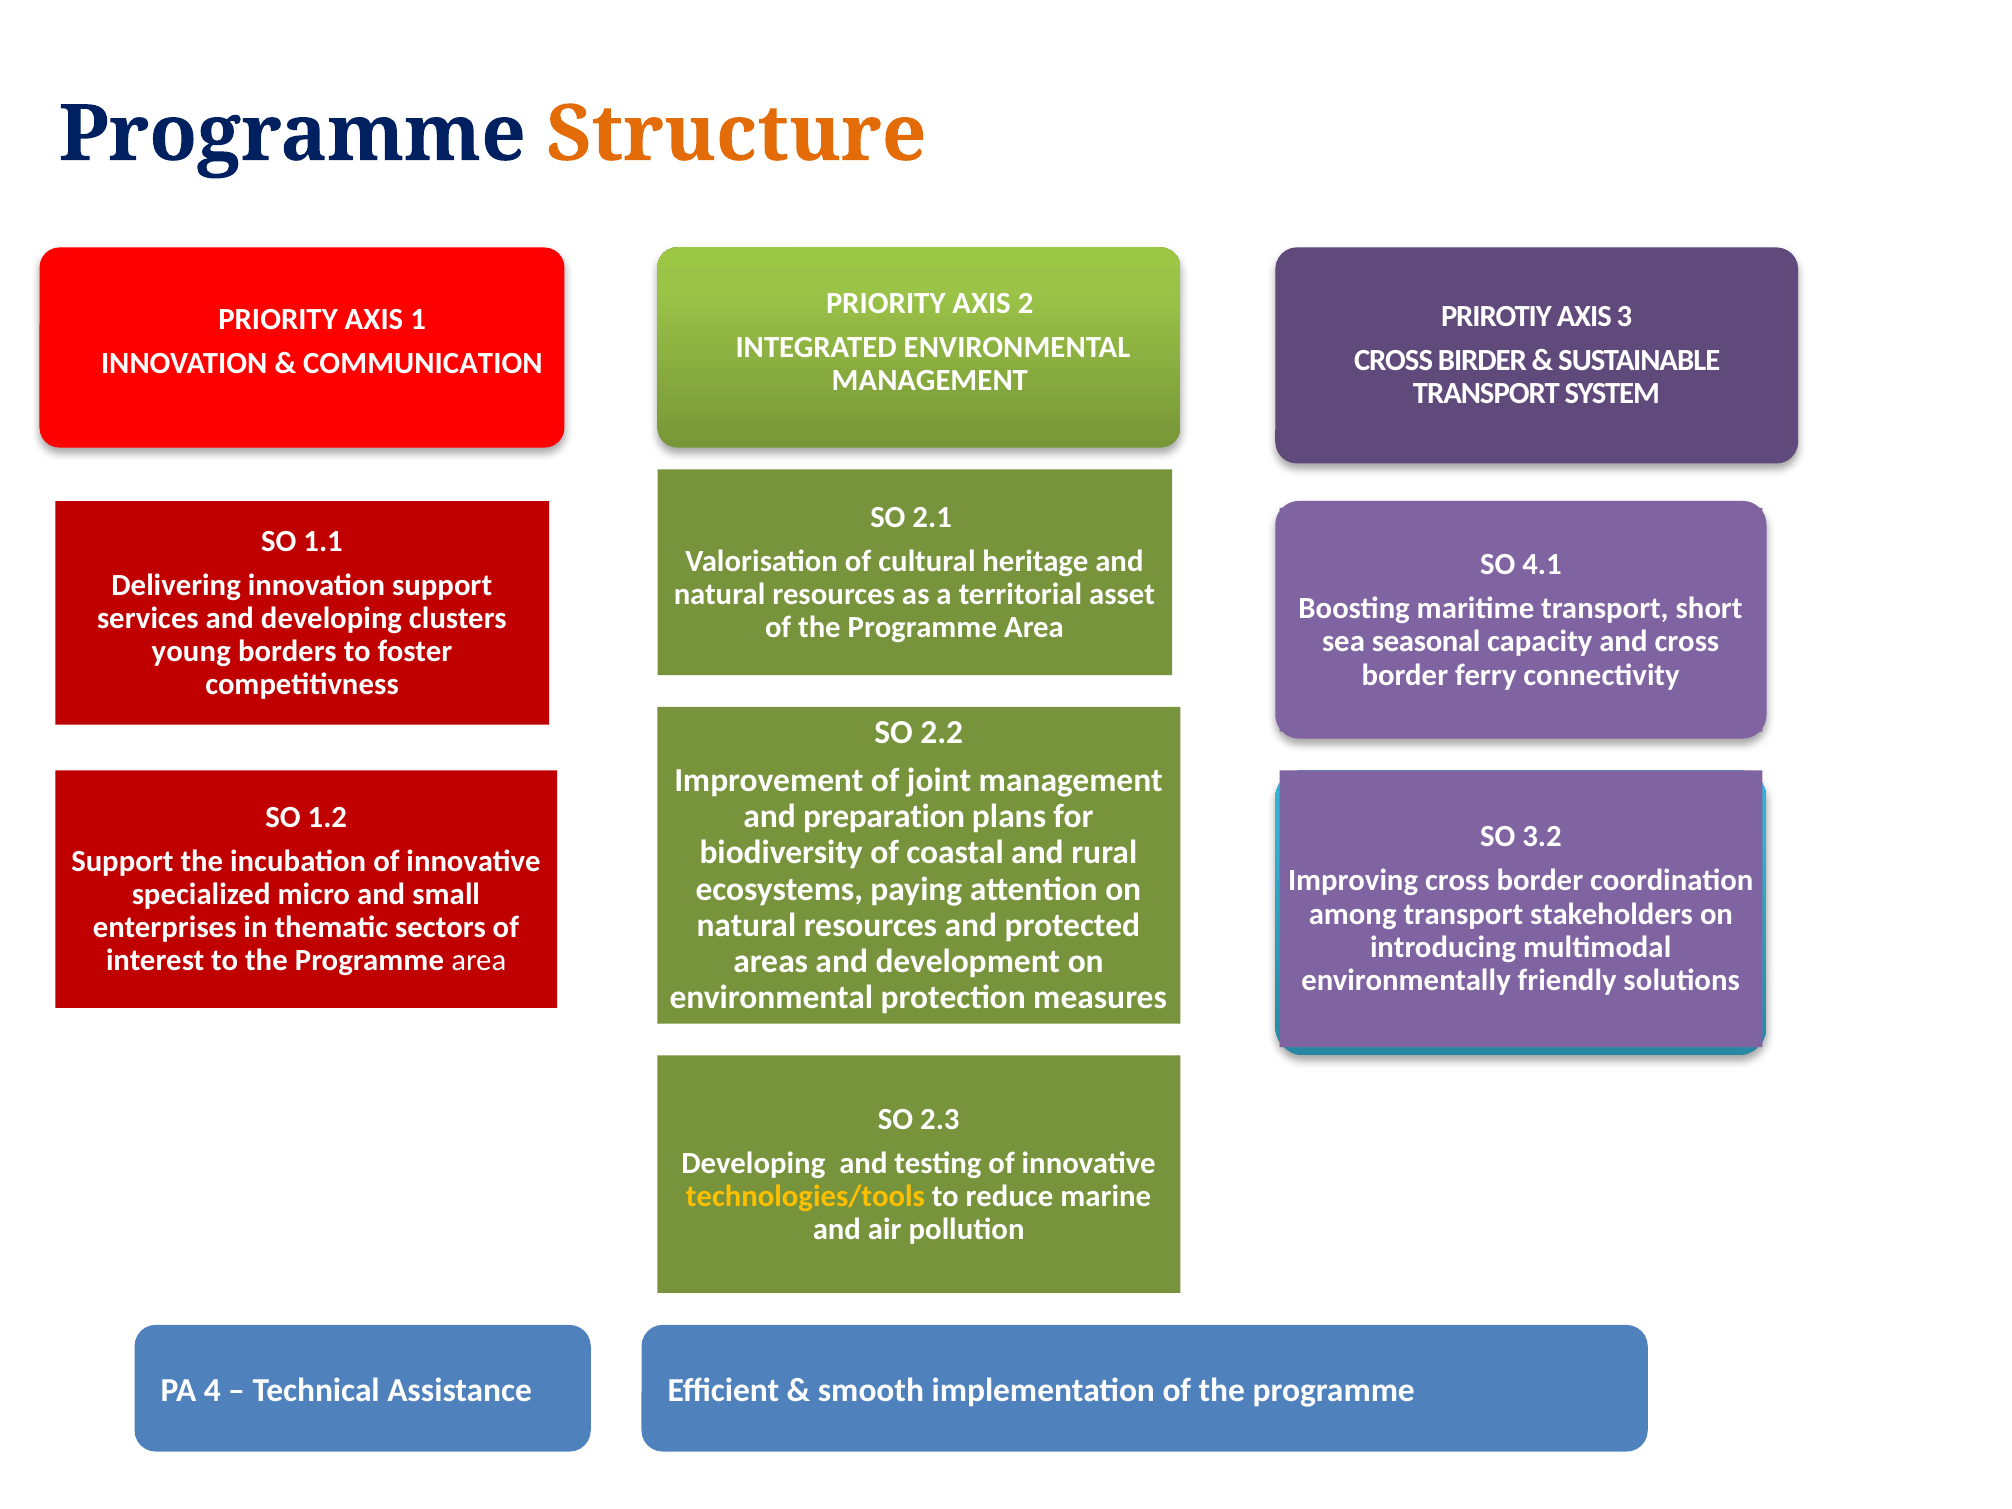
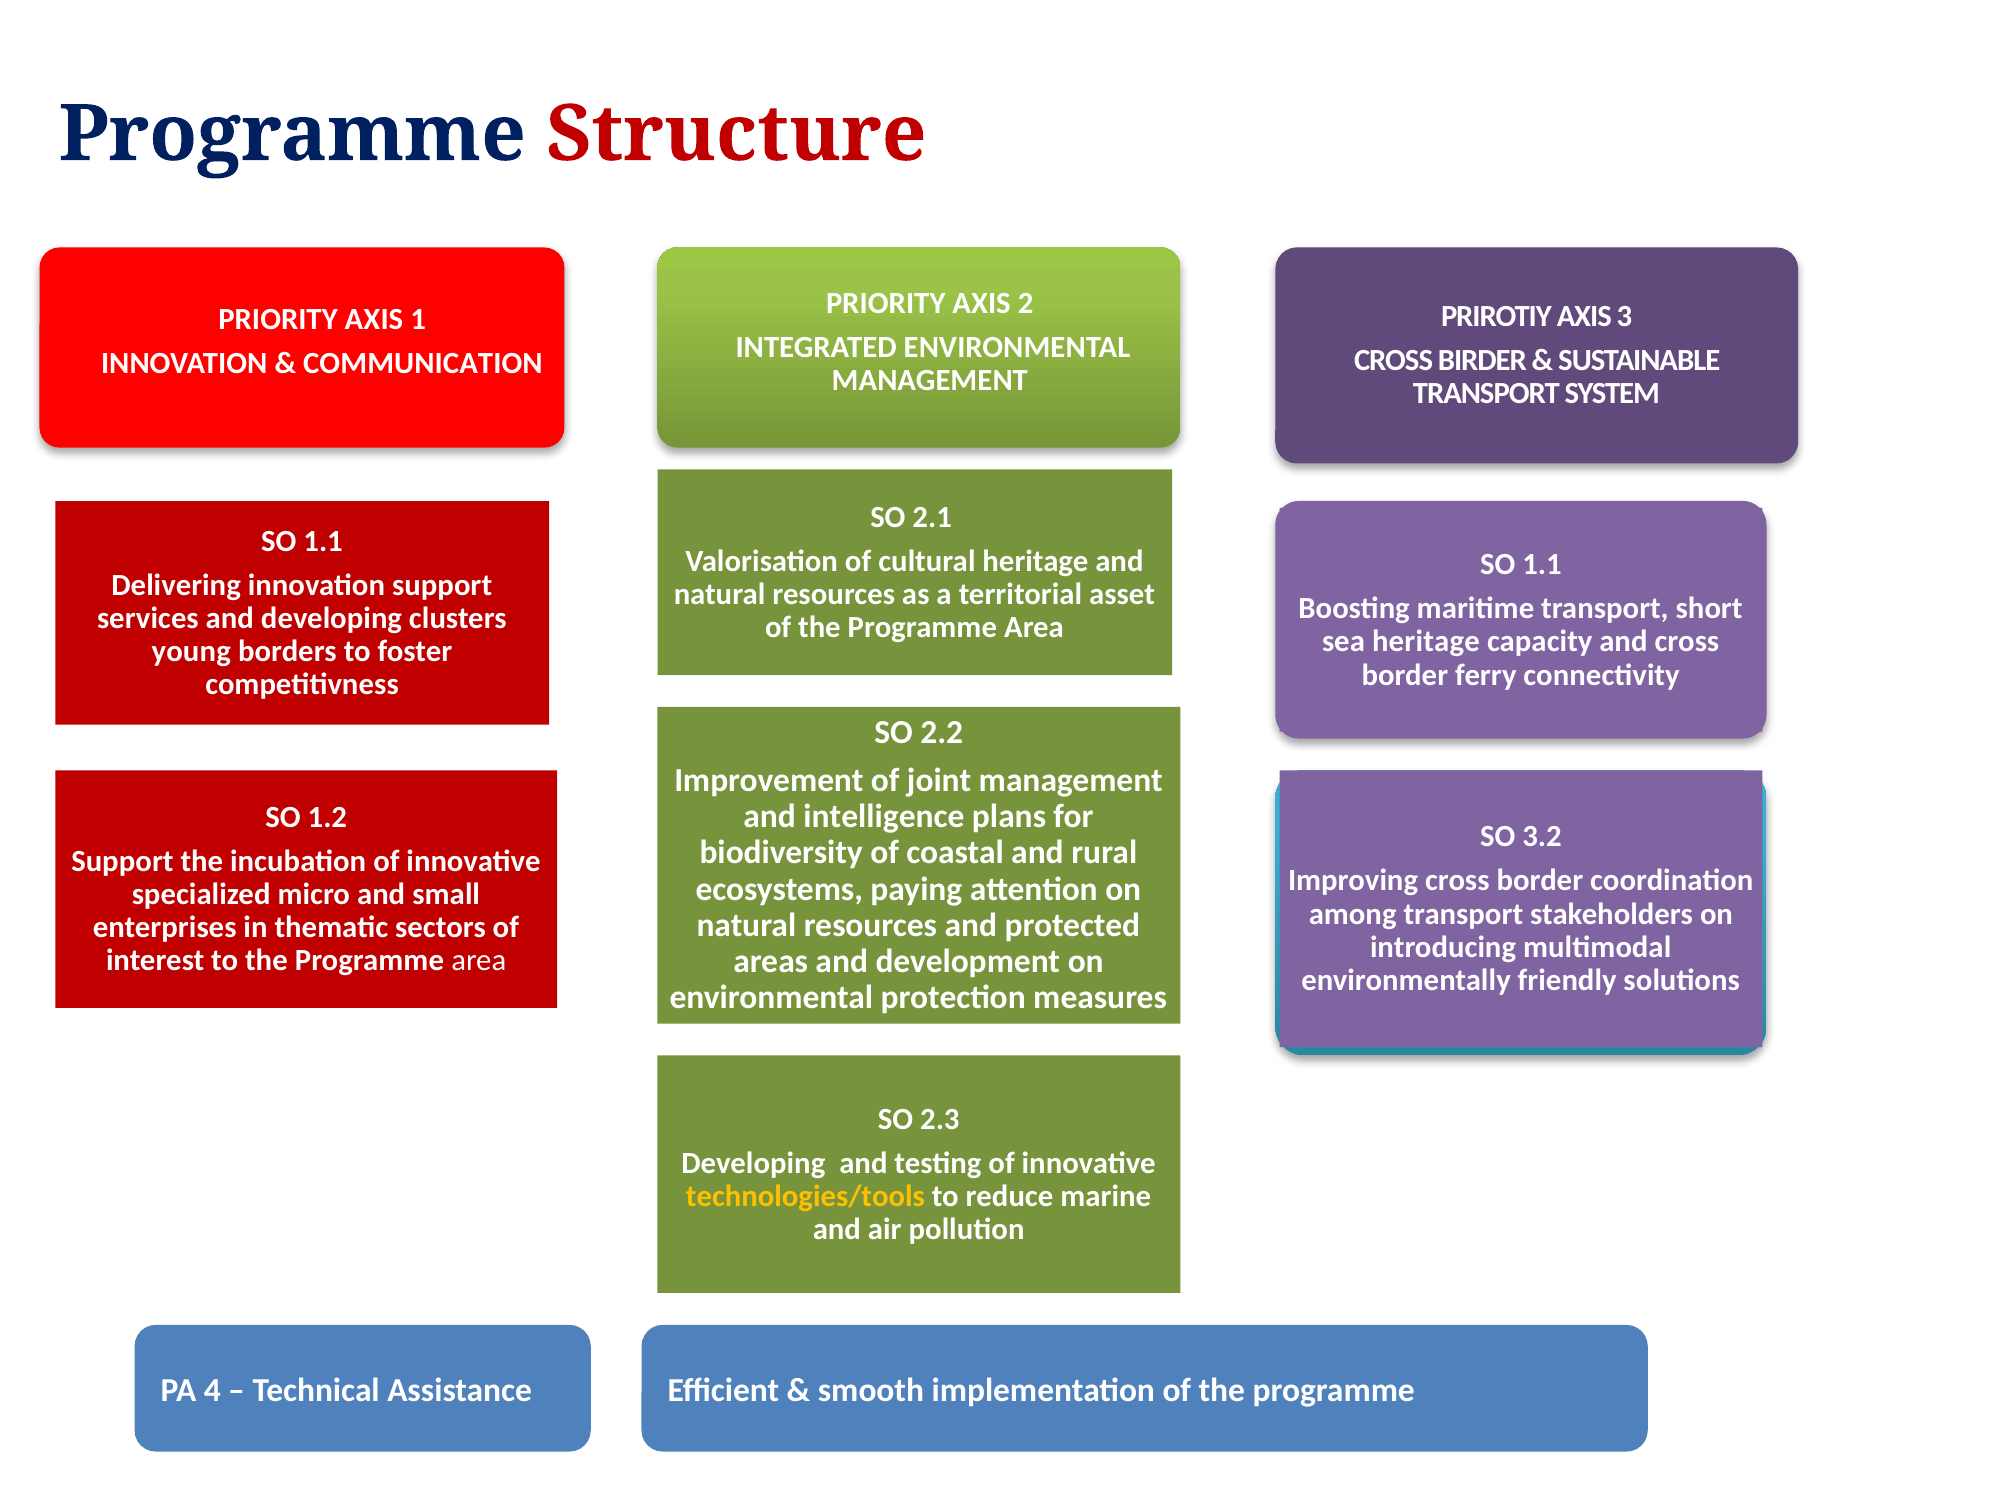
Structure colour: orange -> red (736, 134)
4.1: 4.1 -> 1.1 (1542, 565)
sea seasonal: seasonal -> heritage (1426, 642)
preparation: preparation -> intelligence (884, 817)
